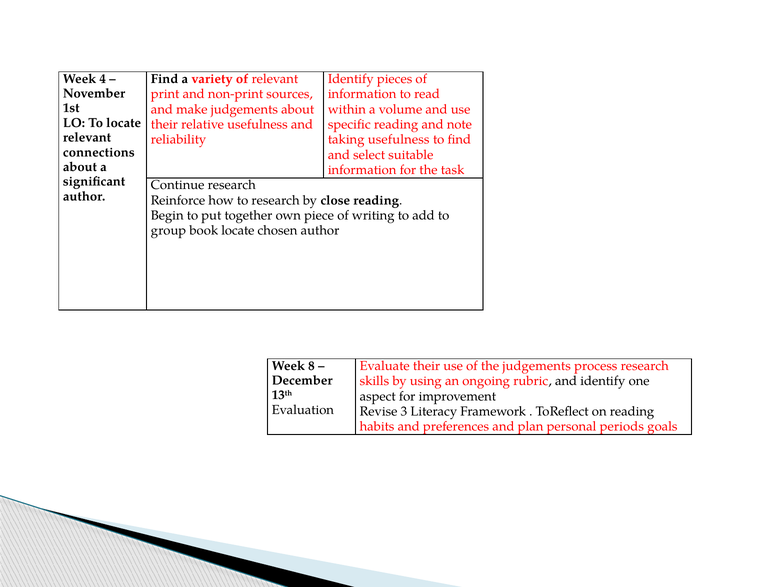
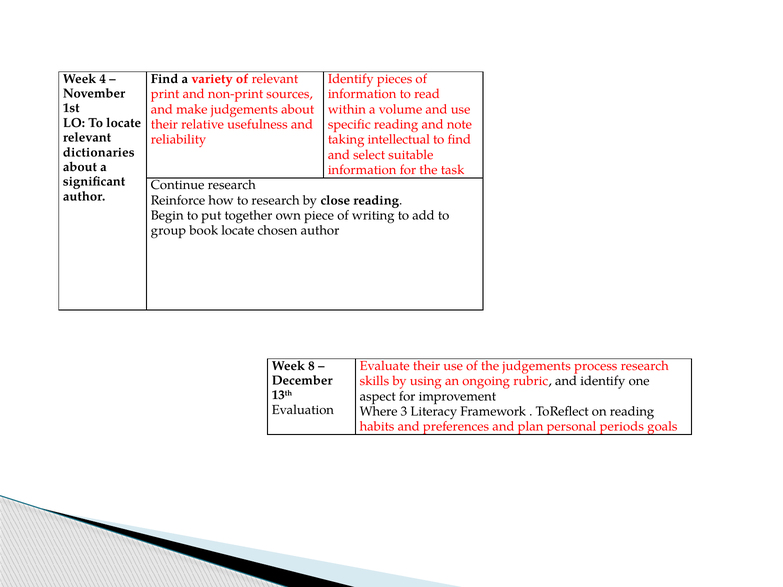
taking usefulness: usefulness -> intellectual (399, 140)
connections: connections -> dictionaries (99, 152)
Revise: Revise -> Where (379, 412)
